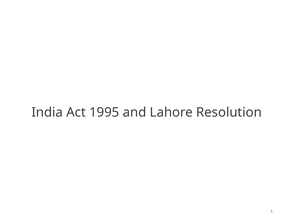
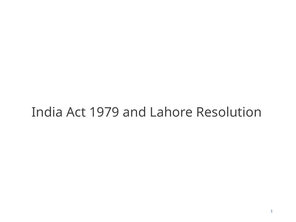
1995: 1995 -> 1979 (104, 112)
